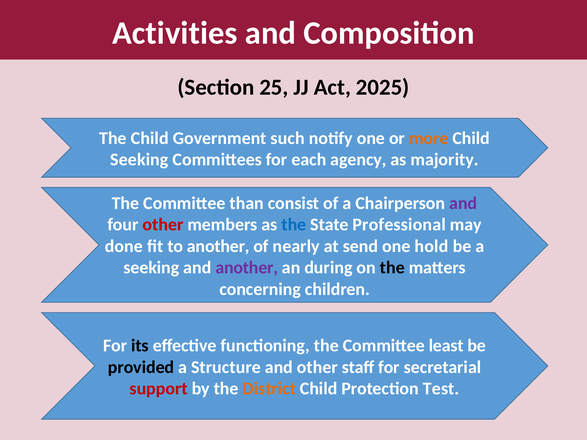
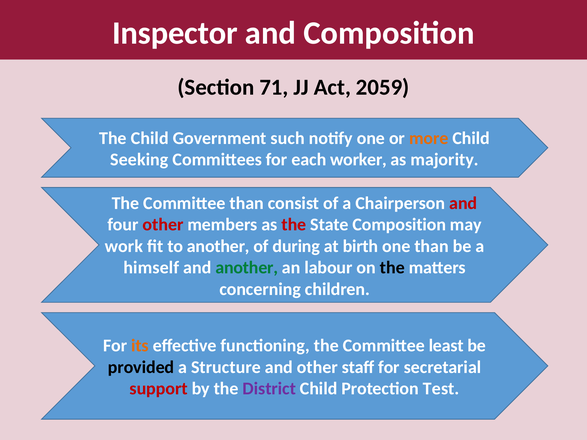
Activities: Activities -> Inspector (175, 33)
25: 25 -> 71 (274, 87)
2025: 2025 -> 2059 (383, 87)
agency: agency -> worker (358, 160)
and colour: purple -> red (463, 203)
the colour: blue -> red (294, 225)
State Professional: Professional -> Composition (399, 225)
done: done -> work (124, 246)
nearly: nearly -> during (296, 246)
send: send -> birth (360, 246)
one hold: hold -> than (432, 246)
seeking: seeking -> himself (151, 268)
another colour: purple -> green (247, 268)
during: during -> labour (328, 268)
its colour: black -> orange (140, 346)
District colour: orange -> purple (269, 389)
